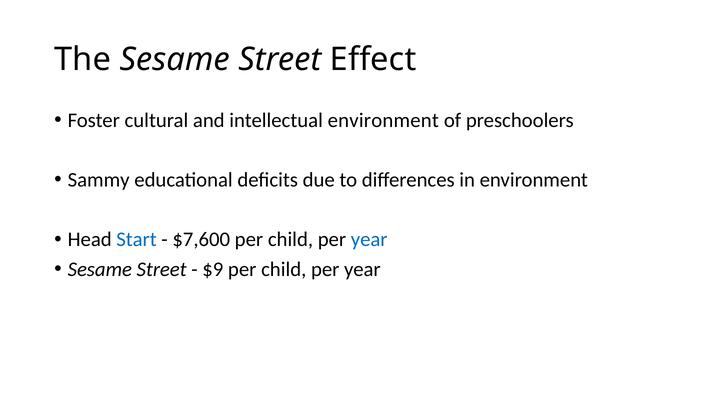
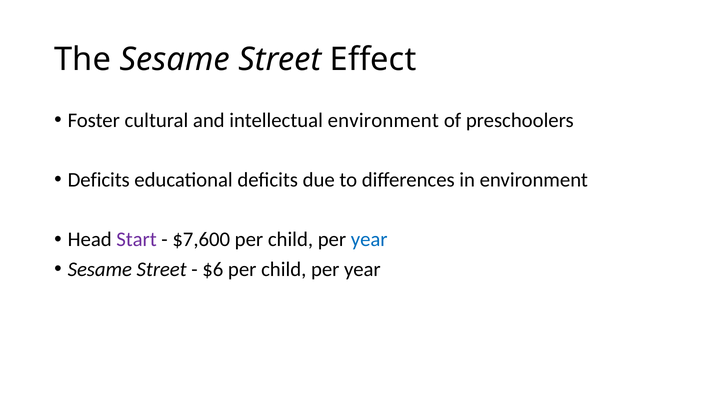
Sammy: Sammy -> Deficits (99, 180)
Start colour: blue -> purple (137, 240)
$9: $9 -> $6 (213, 270)
